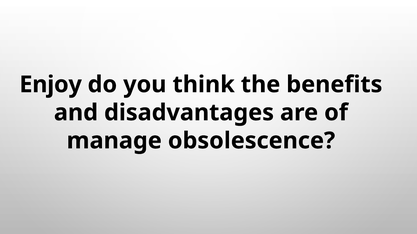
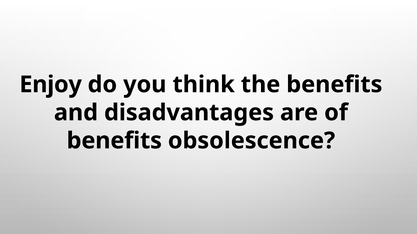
manage: manage -> benefits (114, 141)
